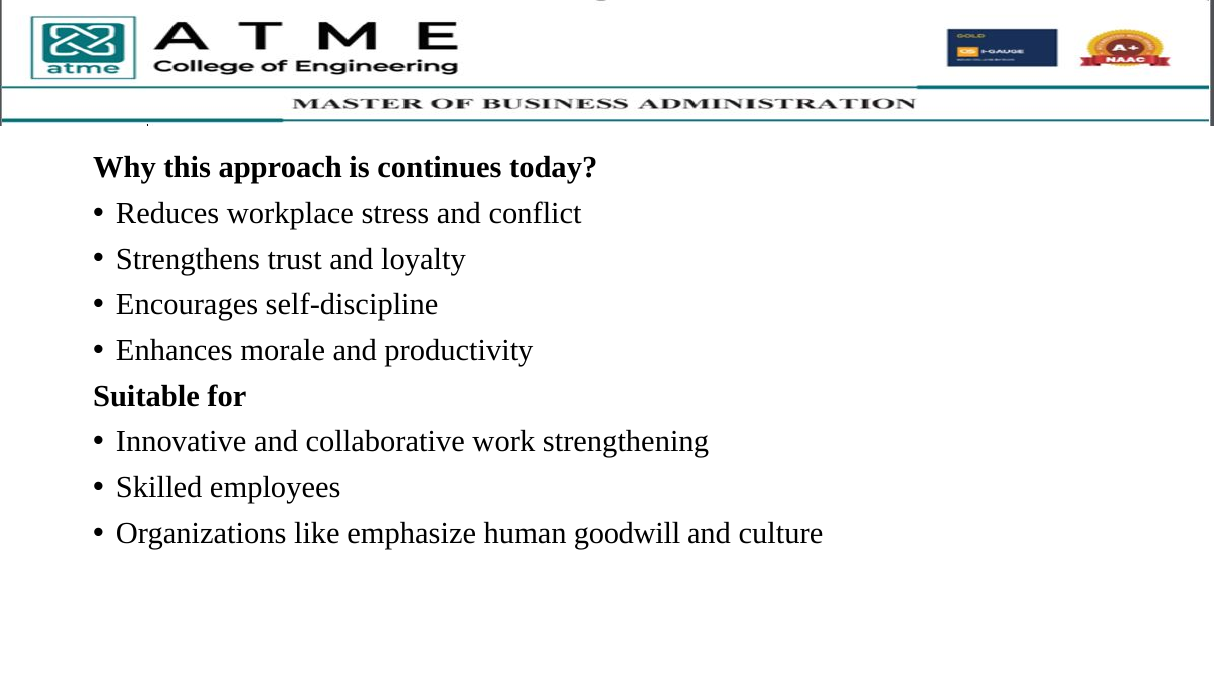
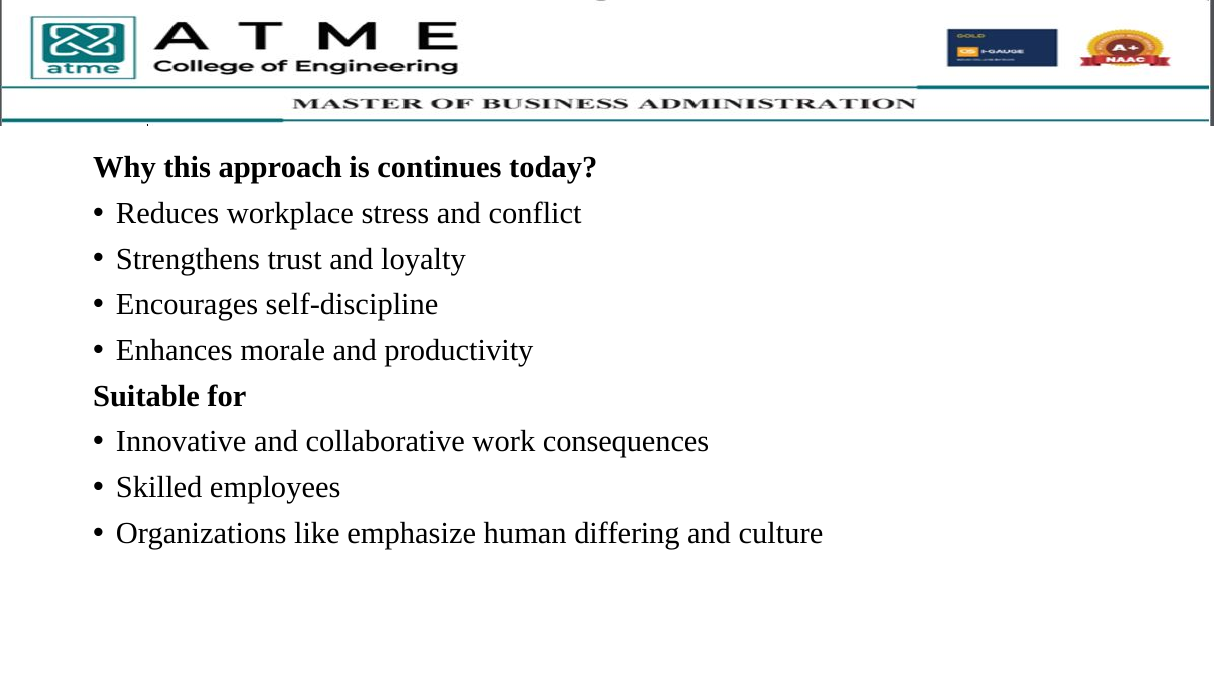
strengthening: strengthening -> consequences (626, 442)
goodwill: goodwill -> differing (627, 533)
